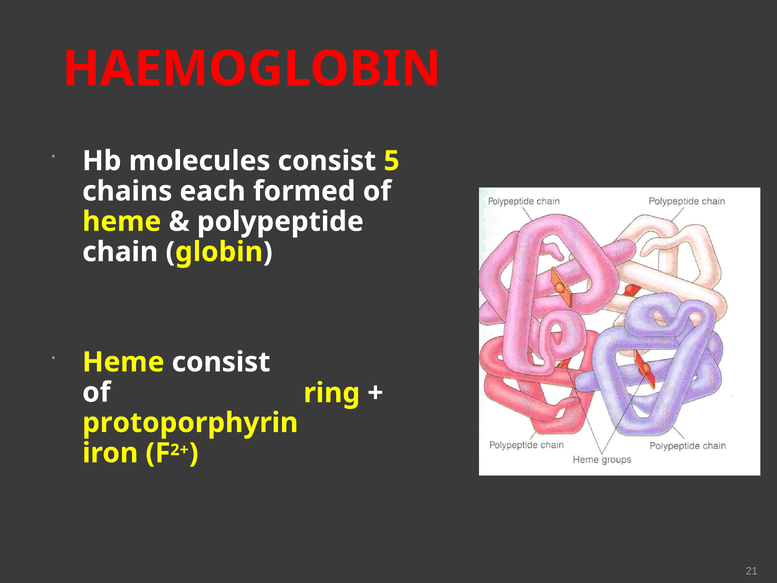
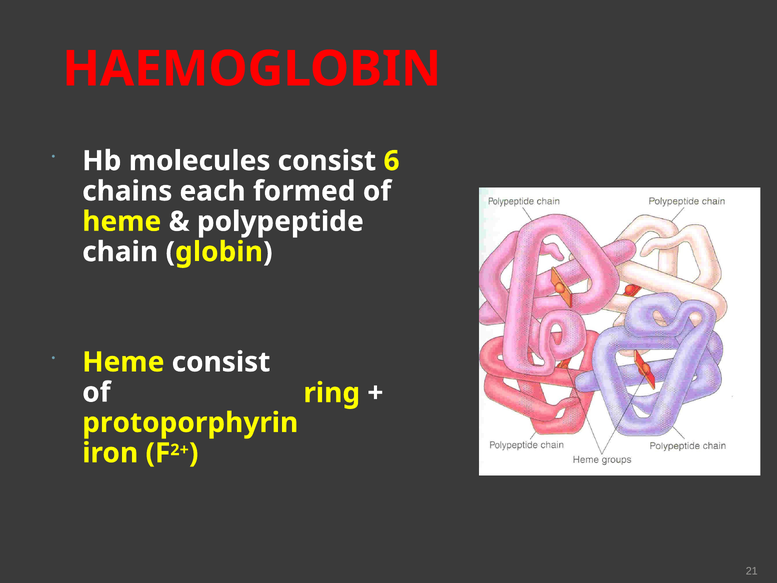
5: 5 -> 6 (392, 161)
